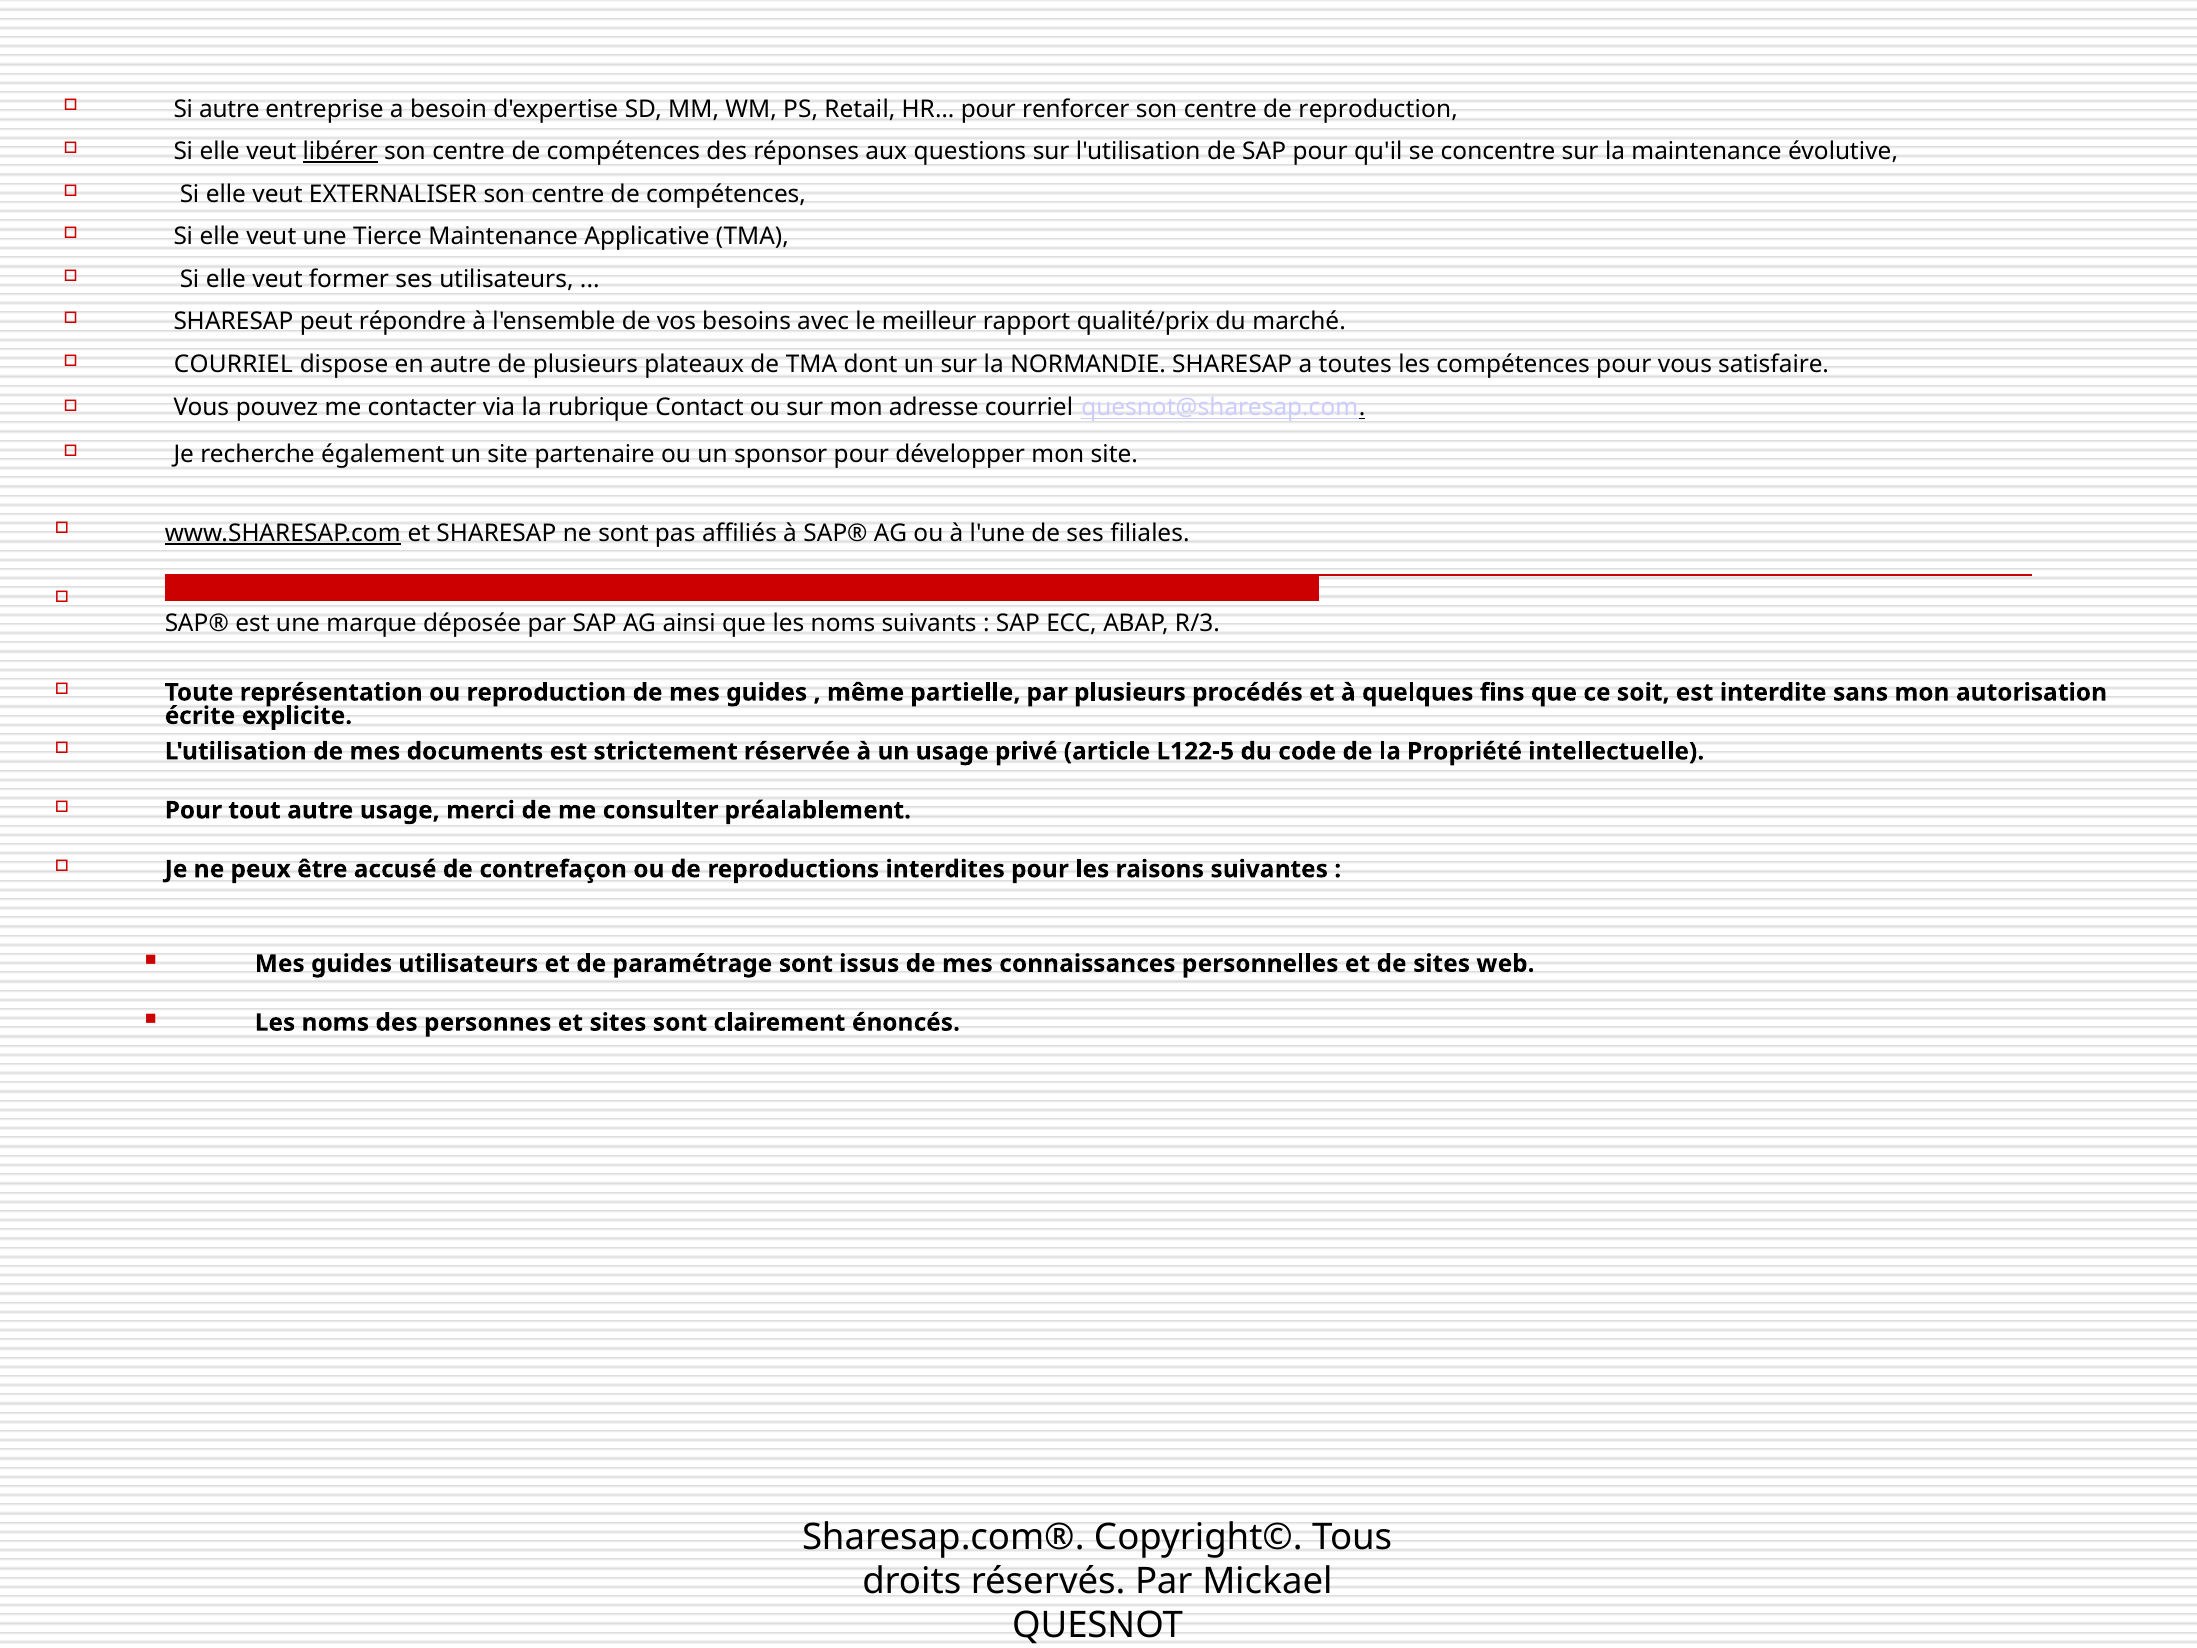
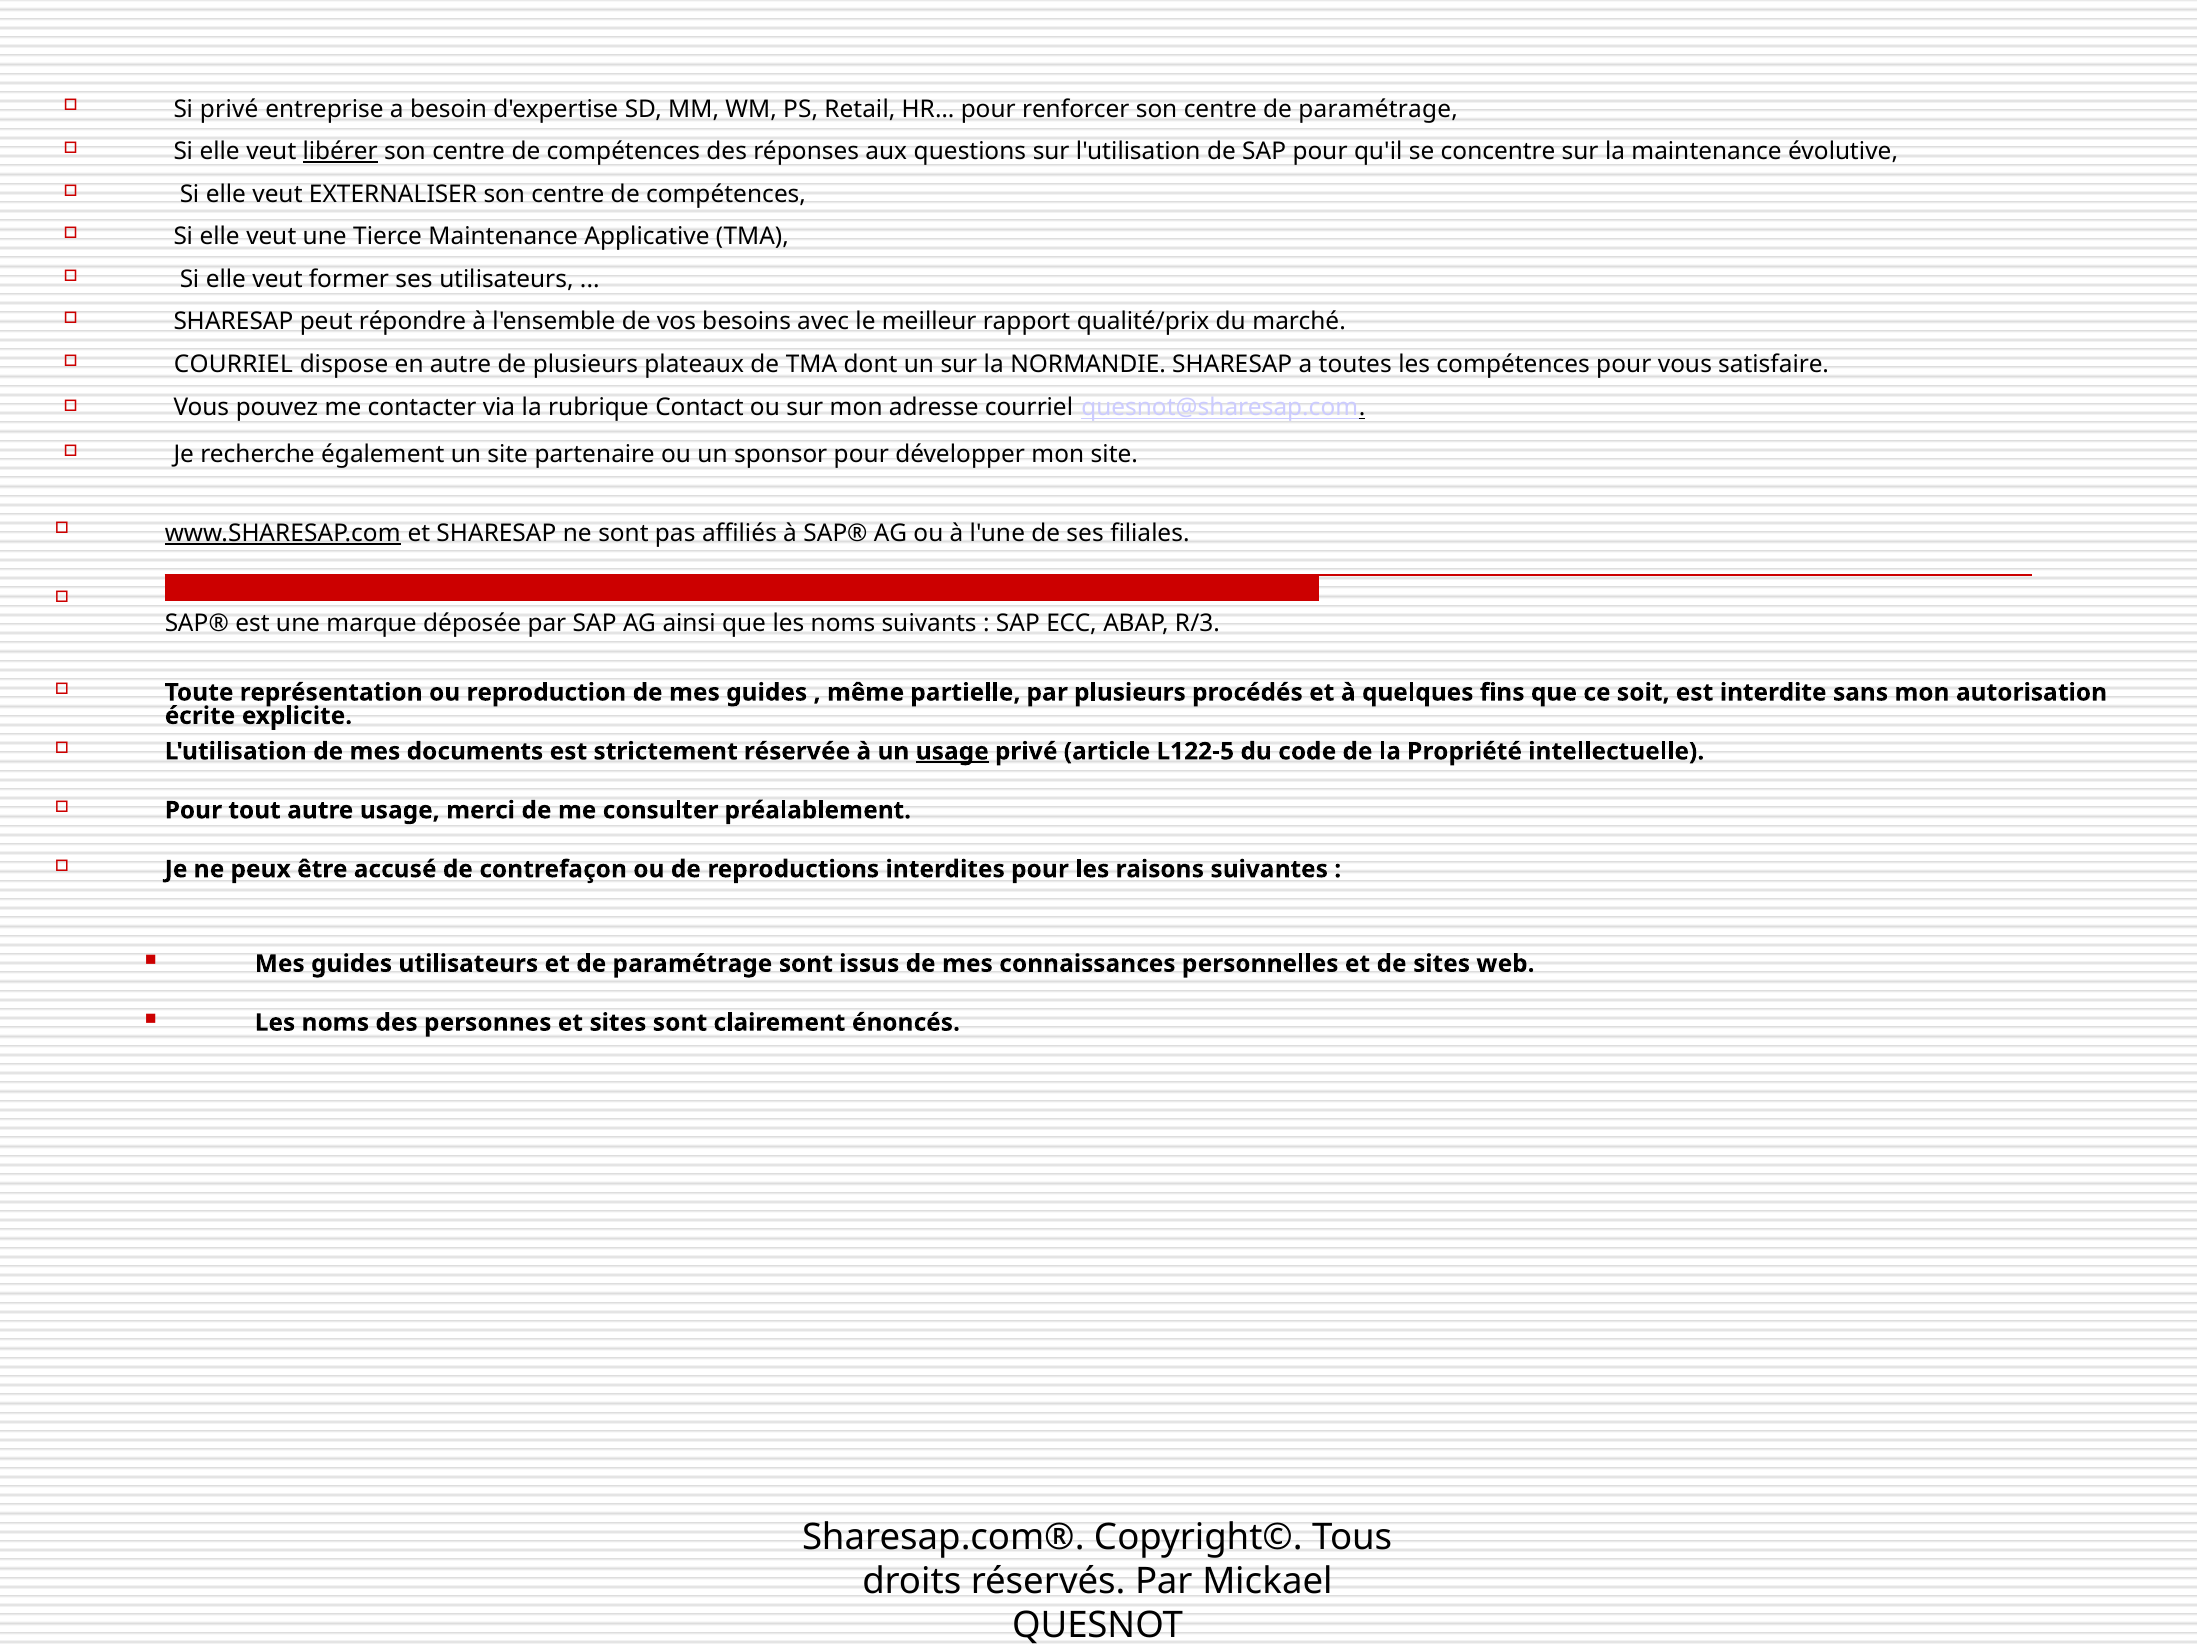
Si autre: autre -> privé (229, 109)
centre de reproduction: reproduction -> paramétrage (1378, 109)
usage underline: none -> present (952, 751)
